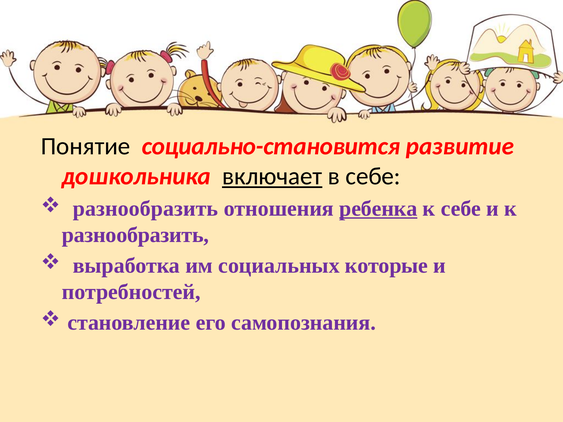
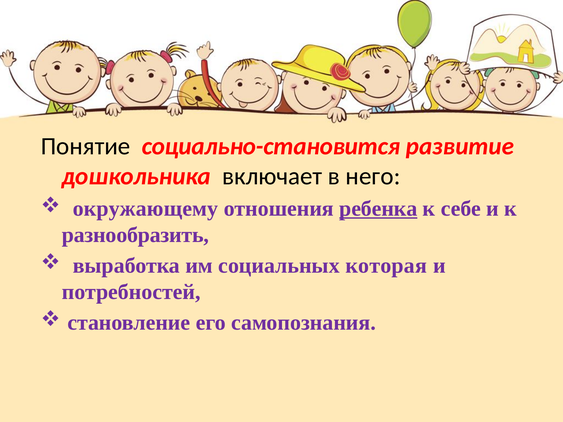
включает underline: present -> none (272, 177)
в себе: себе -> него (373, 177)
разнообразить: разнообразить -> окружающему (146, 209)
которые: которые -> которая (386, 266)
